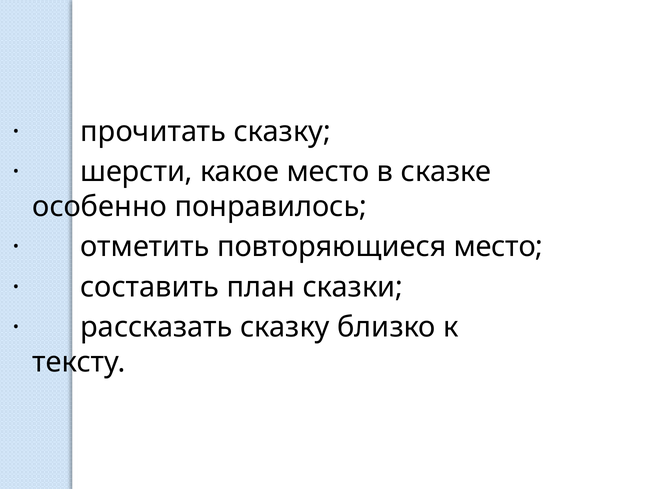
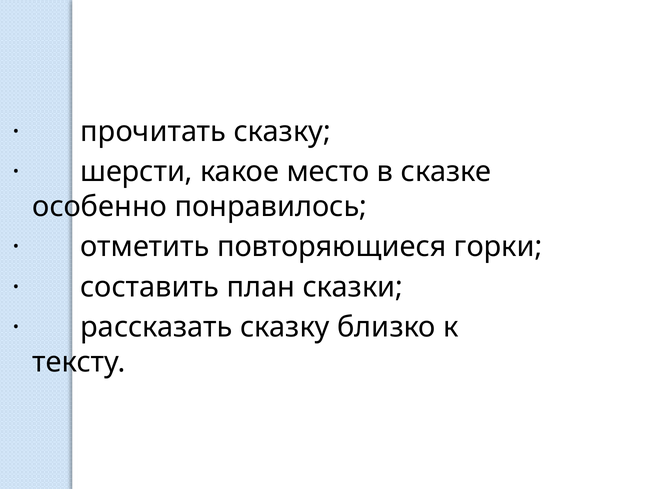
повторяющиеся место: место -> горки (498, 247)
